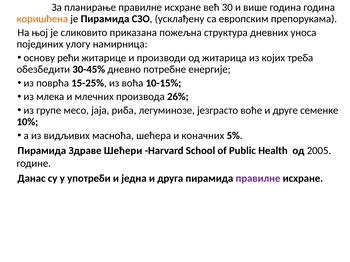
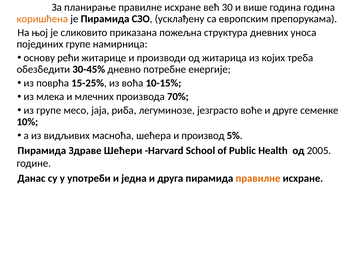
појединих улогу: улогу -> групе (78, 44)
26%: 26% -> 70% (178, 97)
коначних: коначних -> производ (203, 136)
правилне colour: purple -> orange (258, 179)
